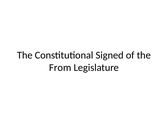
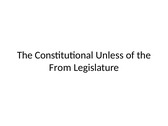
Signed: Signed -> Unless (110, 55)
